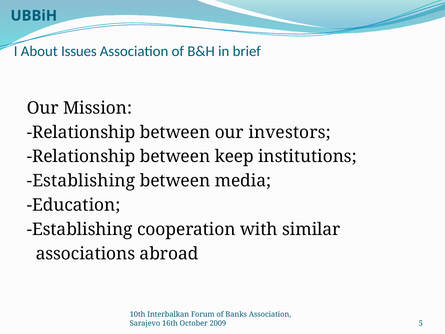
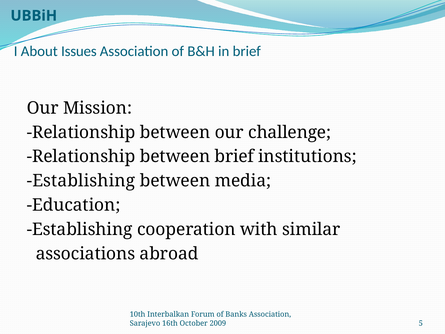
investors: investors -> challenge (290, 132)
between keep: keep -> brief (234, 156)
